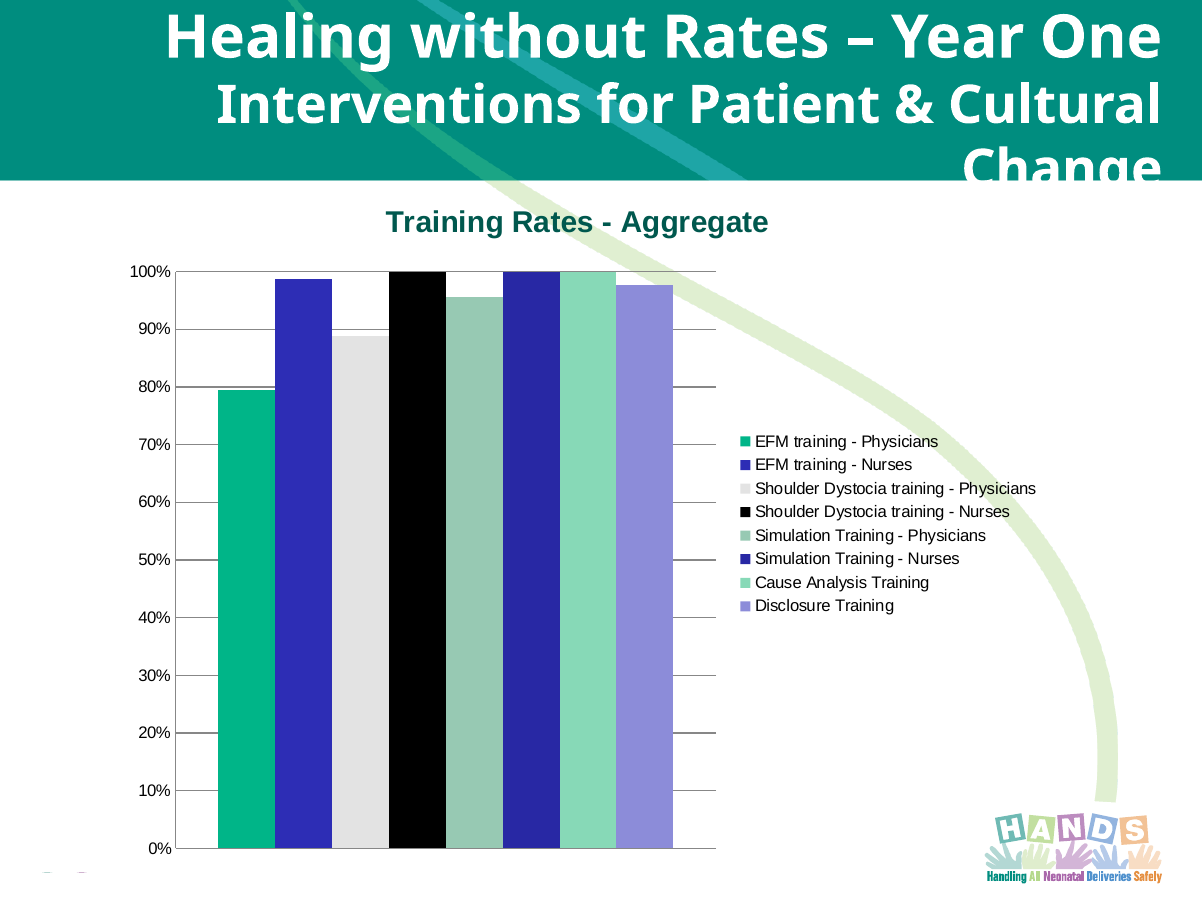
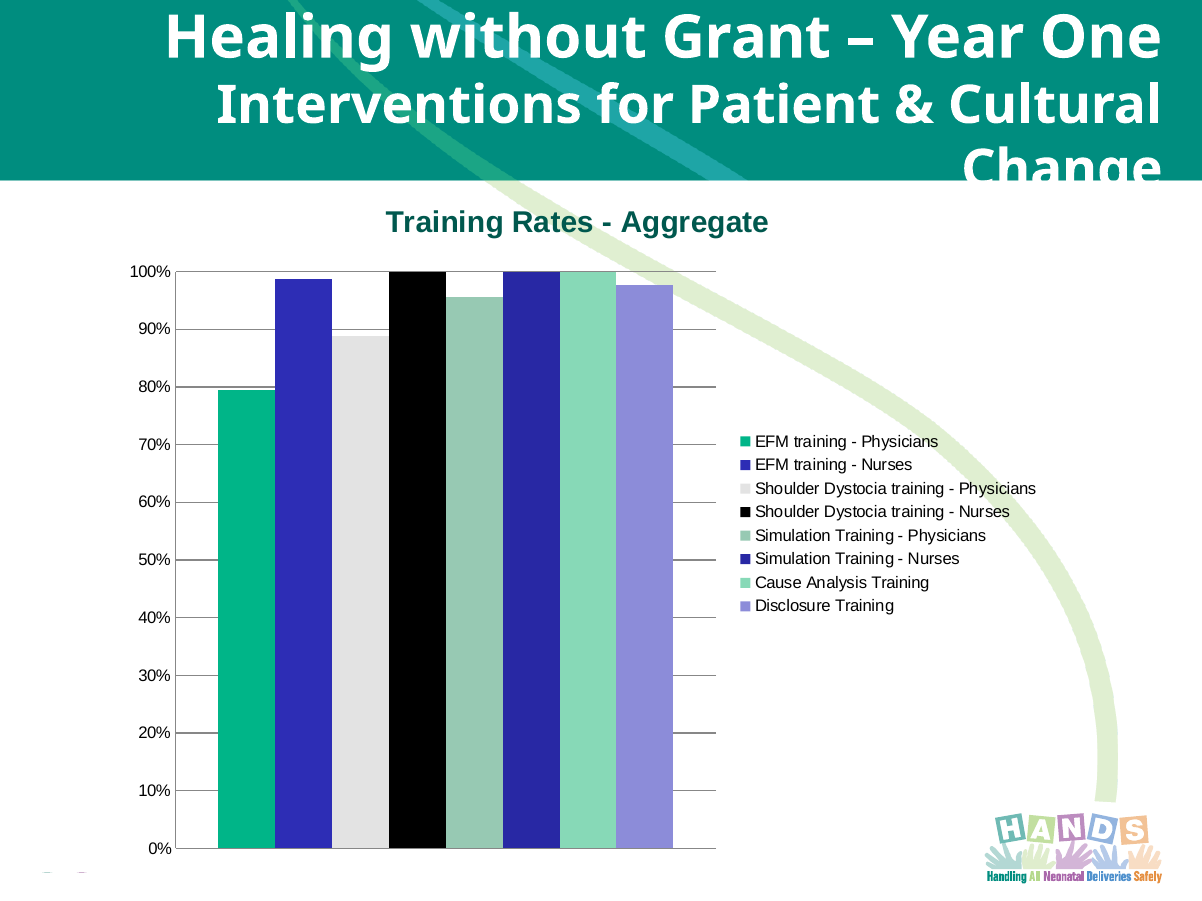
without Rates: Rates -> Grant (746, 38)
